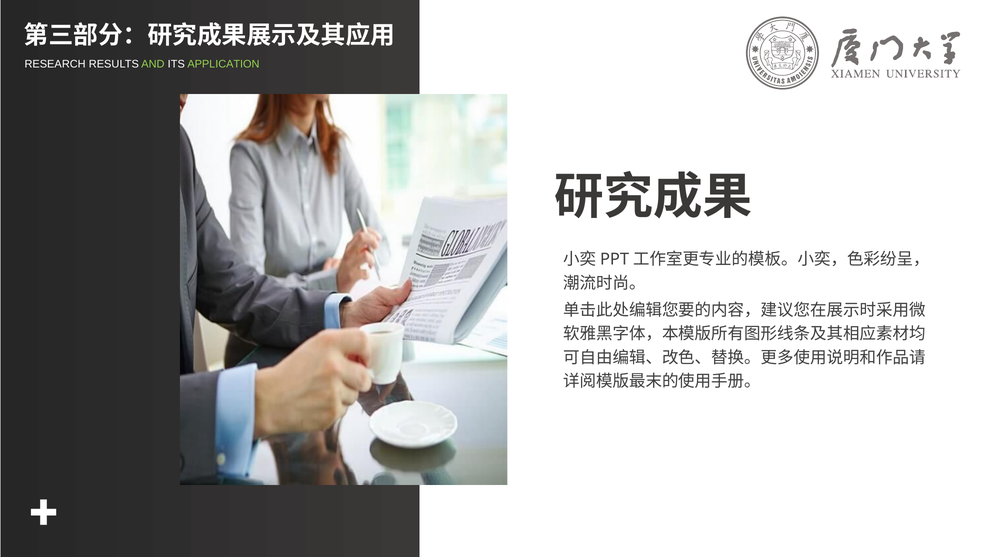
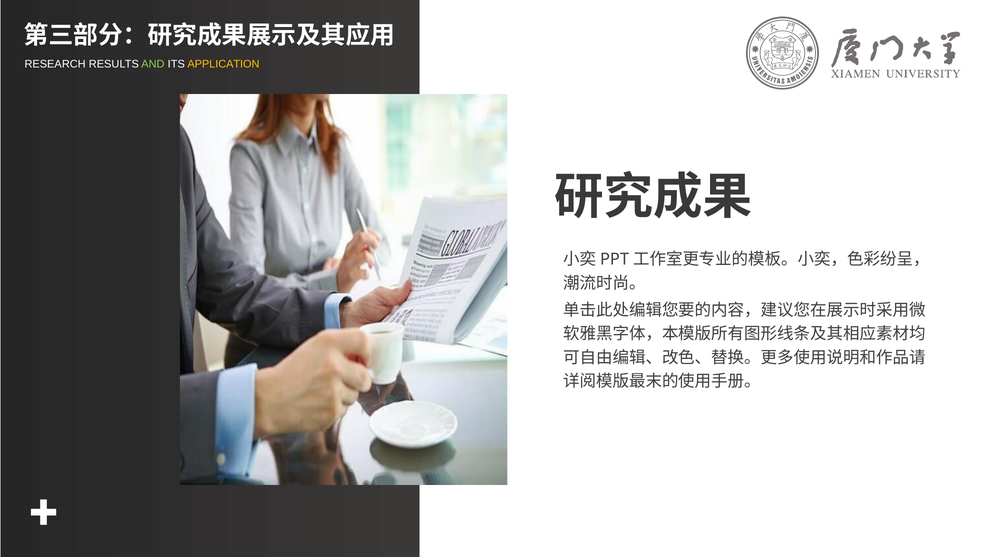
APPLICATION colour: light green -> yellow (223, 64)
